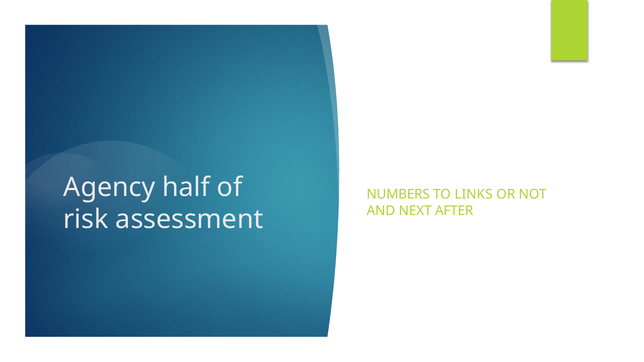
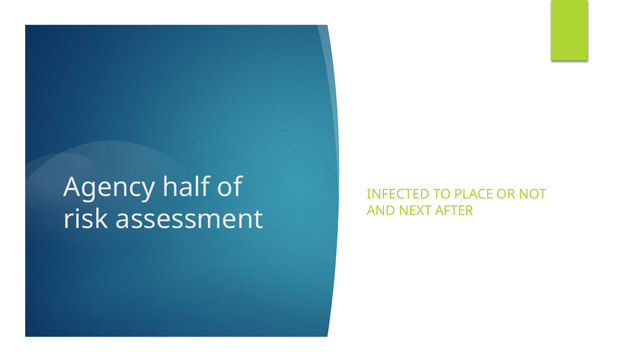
NUMBERS: NUMBERS -> INFECTED (398, 195)
LINKS: LINKS -> PLACE (474, 195)
